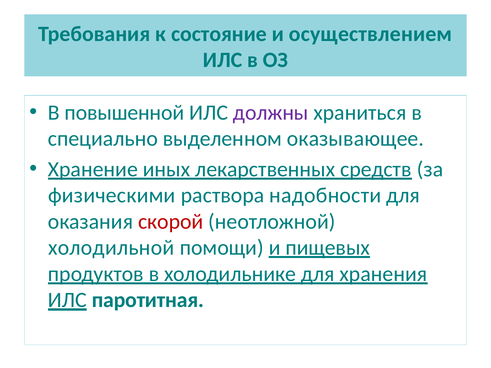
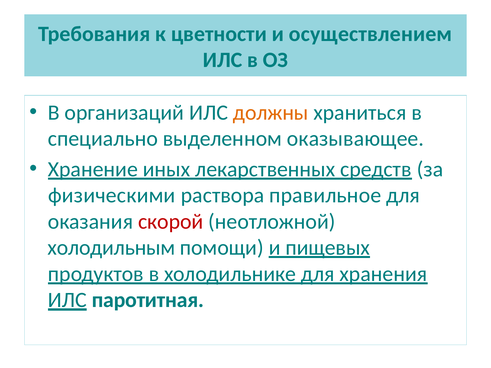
состояние: состояние -> цветности (219, 34)
повышенной: повышенной -> организаций (124, 113)
должны colour: purple -> orange (271, 113)
надобности: надобности -> правильное (325, 195)
холодильной: холодильной -> холодильным (111, 248)
